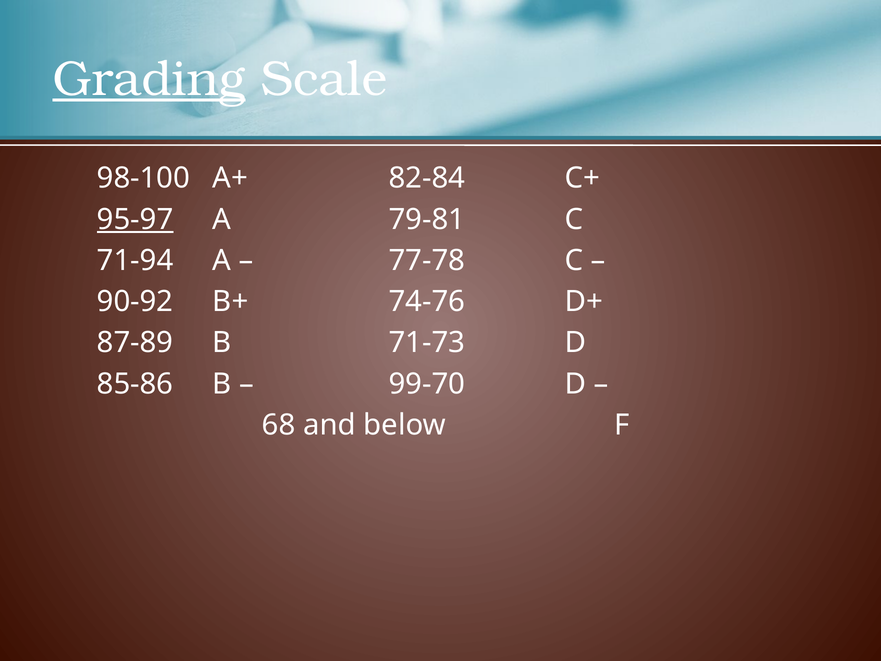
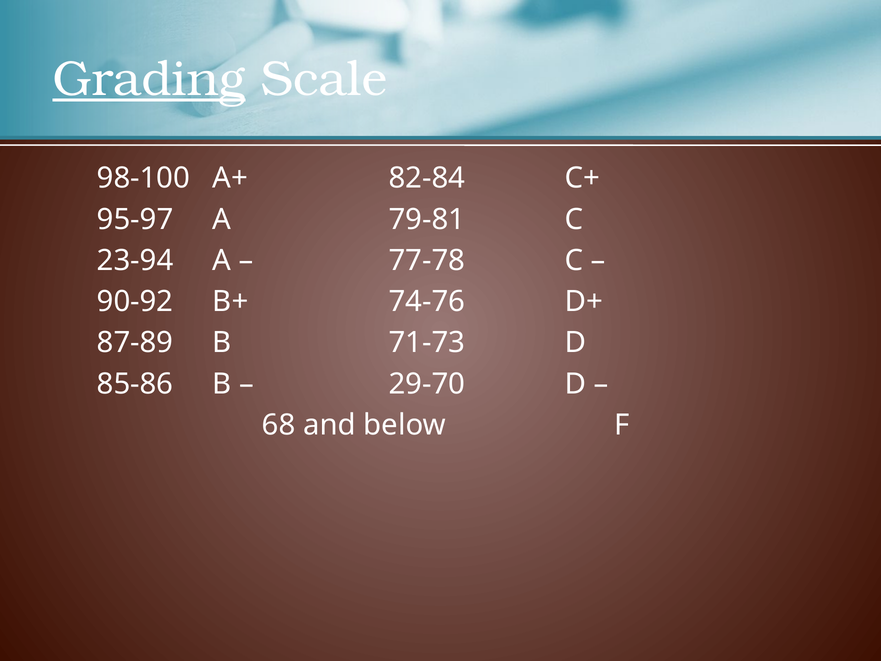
95-97 underline: present -> none (135, 219)
71-94: 71-94 -> 23-94 (135, 260)
99-70: 99-70 -> 29-70 (427, 384)
